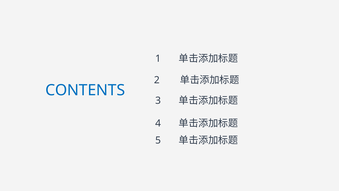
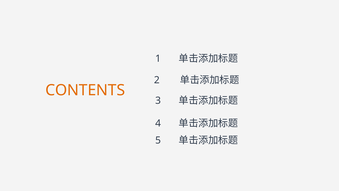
CONTENTS colour: blue -> orange (85, 90)
